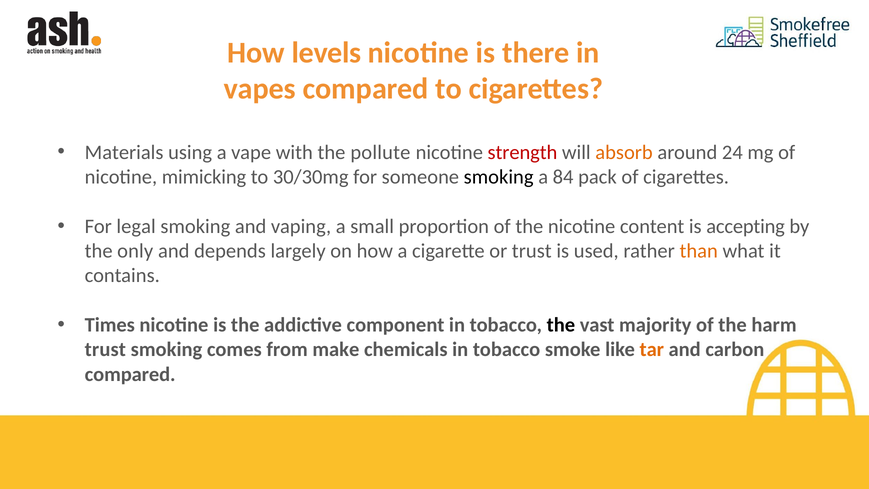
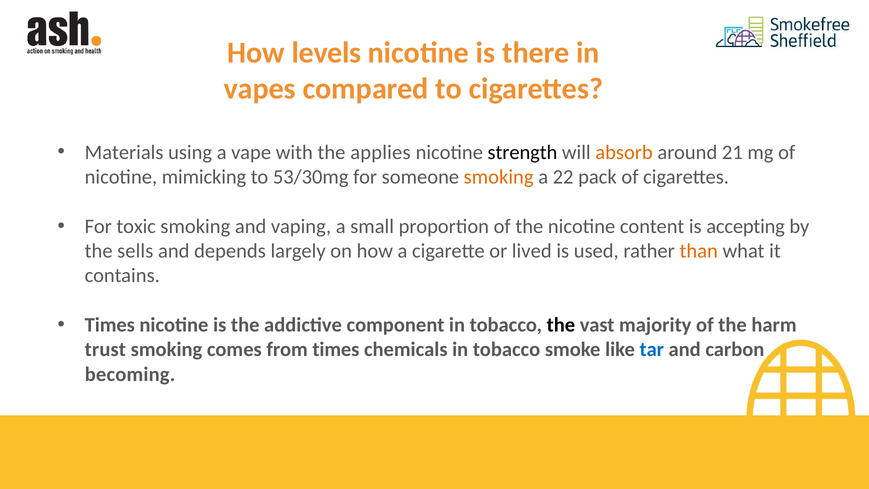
pollute: pollute -> applies (380, 152)
strength colour: red -> black (522, 152)
24: 24 -> 21 (732, 152)
30/30mg: 30/30mg -> 53/30mg (311, 177)
smoking colour: black -> orange (499, 177)
84: 84 -> 22 (563, 177)
legal: legal -> toxic (136, 226)
only: only -> sells (135, 251)
or trust: trust -> lived (532, 251)
from make: make -> times (336, 350)
tar colour: orange -> blue (652, 350)
compared: compared -> becoming (130, 374)
